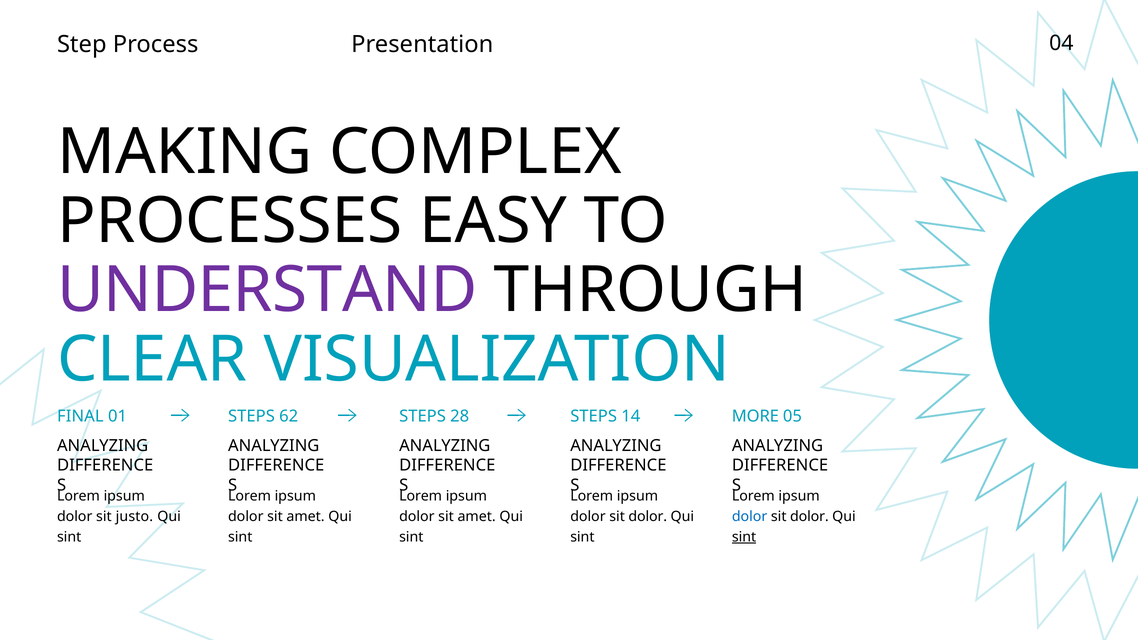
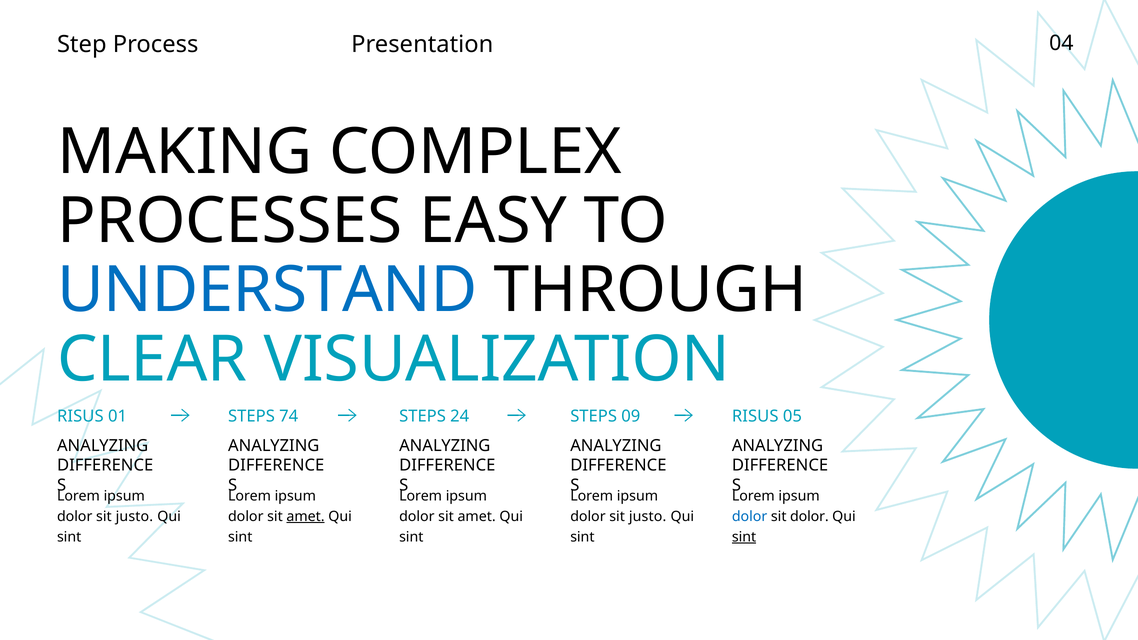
UNDERSTAND colour: purple -> blue (267, 290)
FINAL: FINAL -> RISUS (80, 416)
62: 62 -> 74 (289, 416)
28: 28 -> 24 (460, 416)
14: 14 -> 09 (631, 416)
MORE: MORE -> RISUS (755, 416)
amet underline: none -> present (306, 517)
dolor: dolor -> justo (648, 517)
